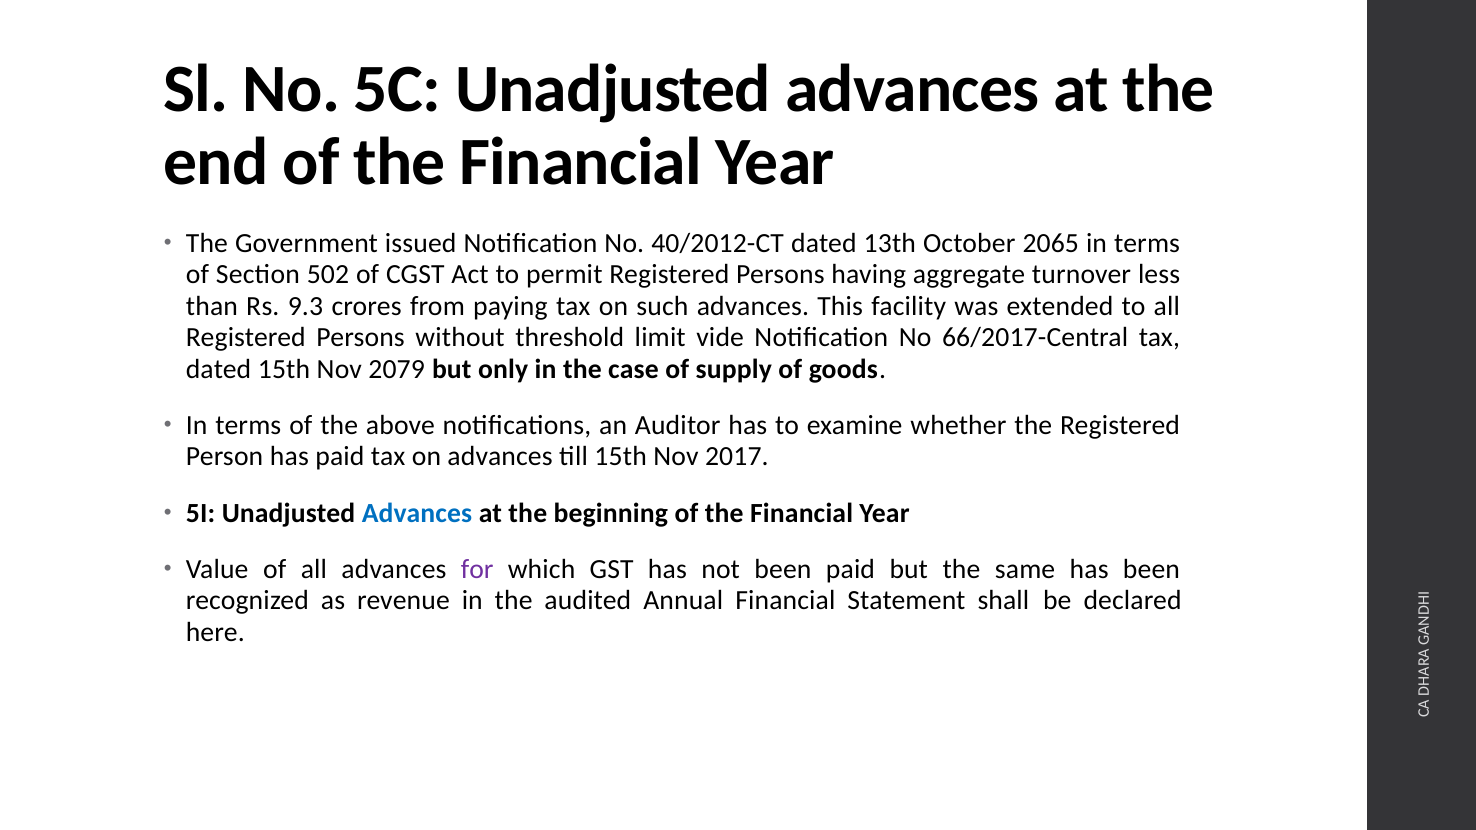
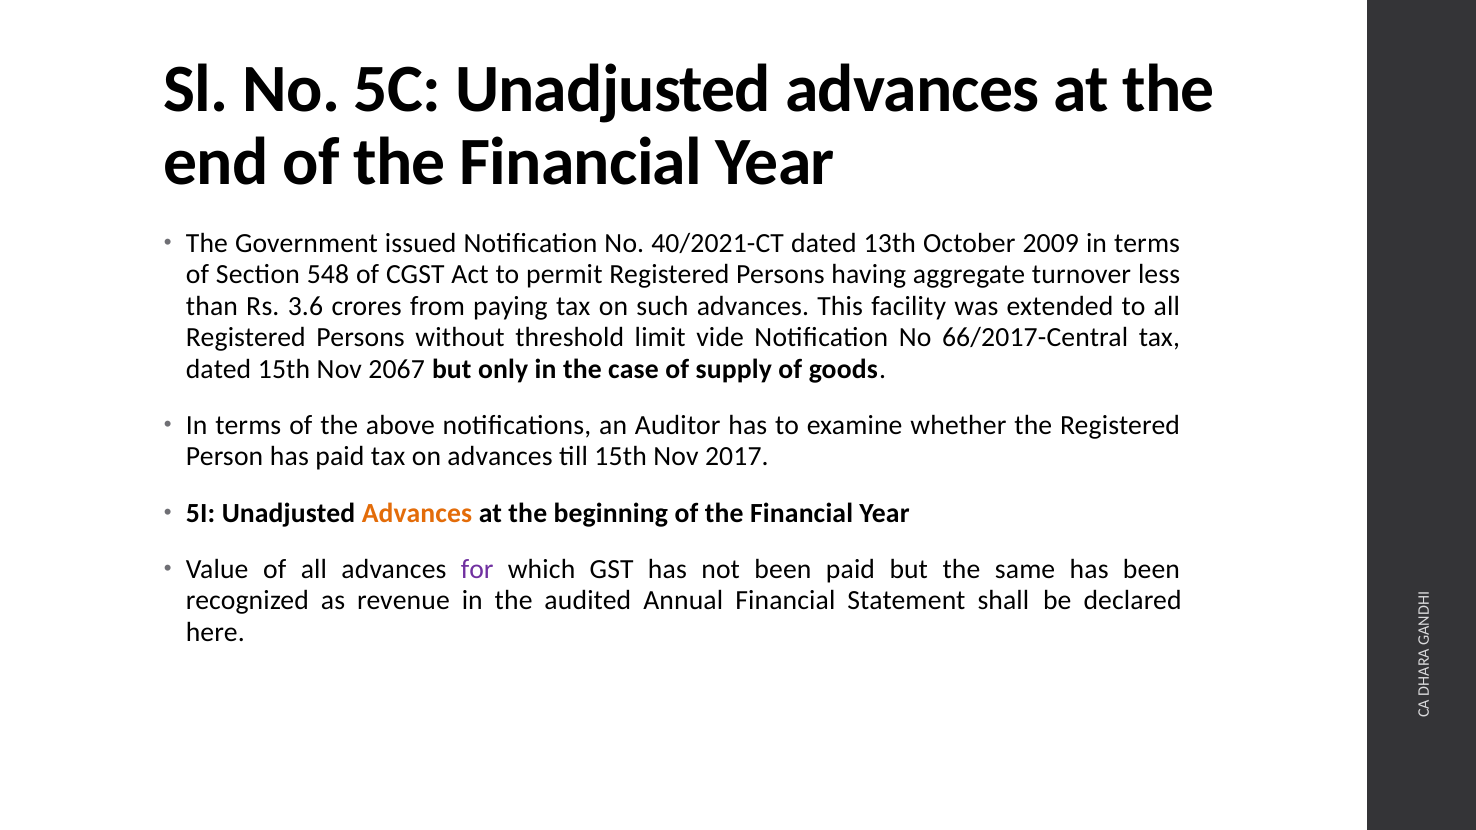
40/2012-CT: 40/2012-CT -> 40/2021-CT (718, 243)
2065: 2065 -> 2009 (1051, 243)
502: 502 -> 548 (328, 275)
9.3: 9.3 -> 3.6 (305, 306)
2079: 2079 -> 2067 (397, 369)
Advances colour: blue -> orange (417, 513)
